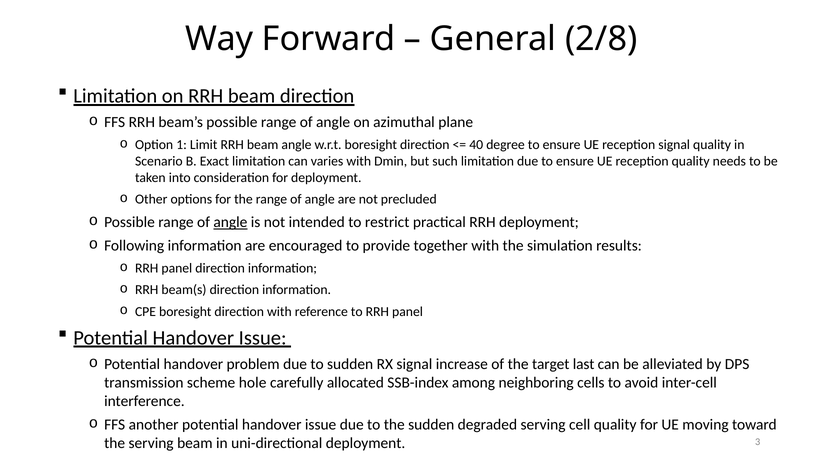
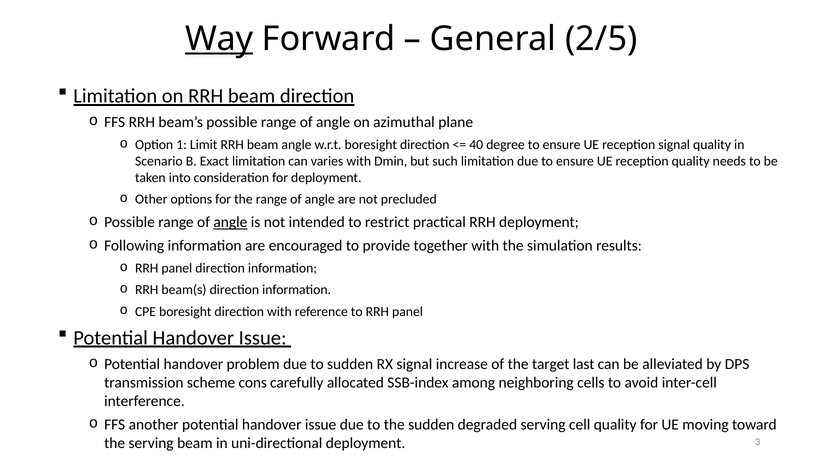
Way underline: none -> present (219, 39)
2/8: 2/8 -> 2/5 (601, 39)
hole: hole -> cons (253, 383)
